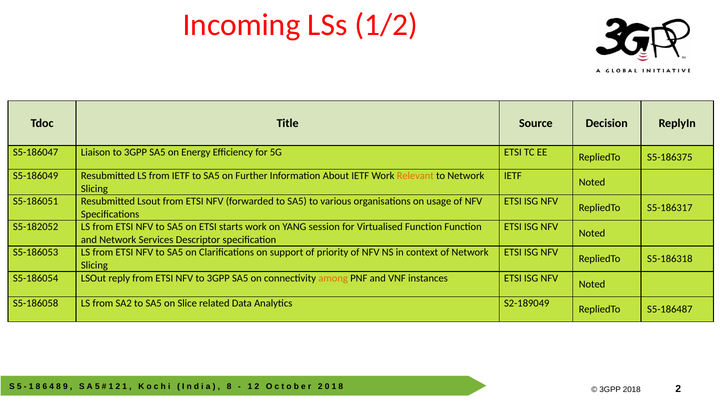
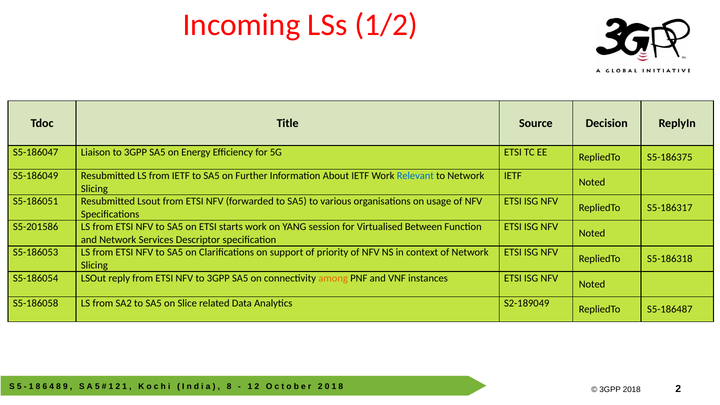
Relevant colour: orange -> blue (415, 176)
S5-182052: S5-182052 -> S5-201586 (36, 227)
Virtualised Function: Function -> Between (424, 227)
